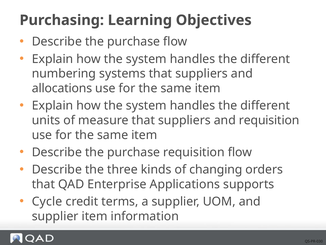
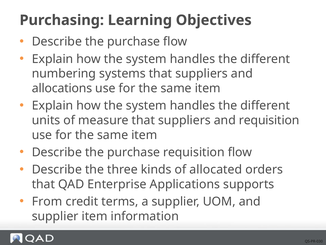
changing: changing -> allocated (216, 169)
Cycle: Cycle -> From (47, 201)
